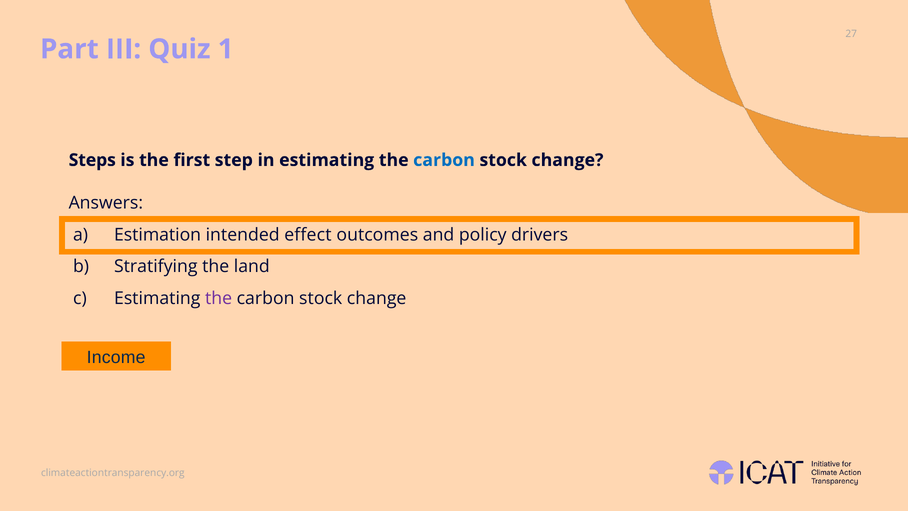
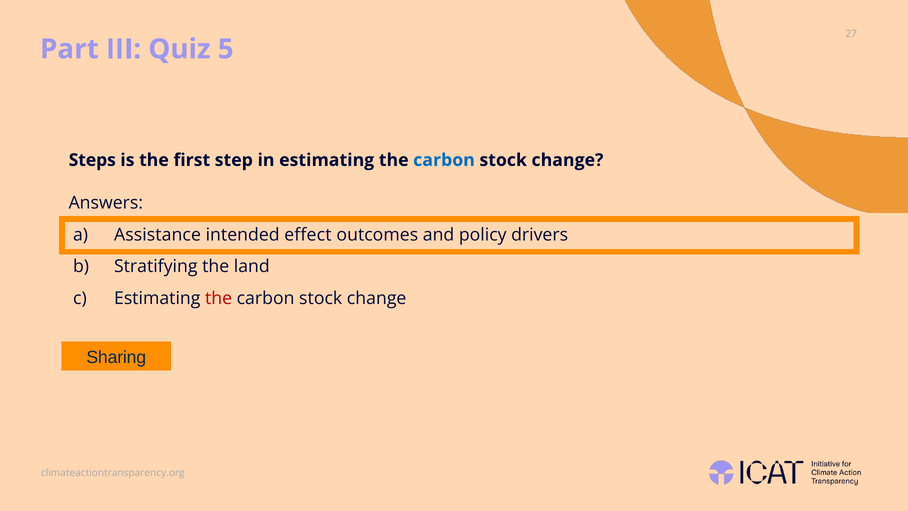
1: 1 -> 5 (226, 49)
Estimation: Estimation -> Assistance (158, 235)
the colour: purple -> red (219, 298)
Income: Income -> Sharing (116, 357)
